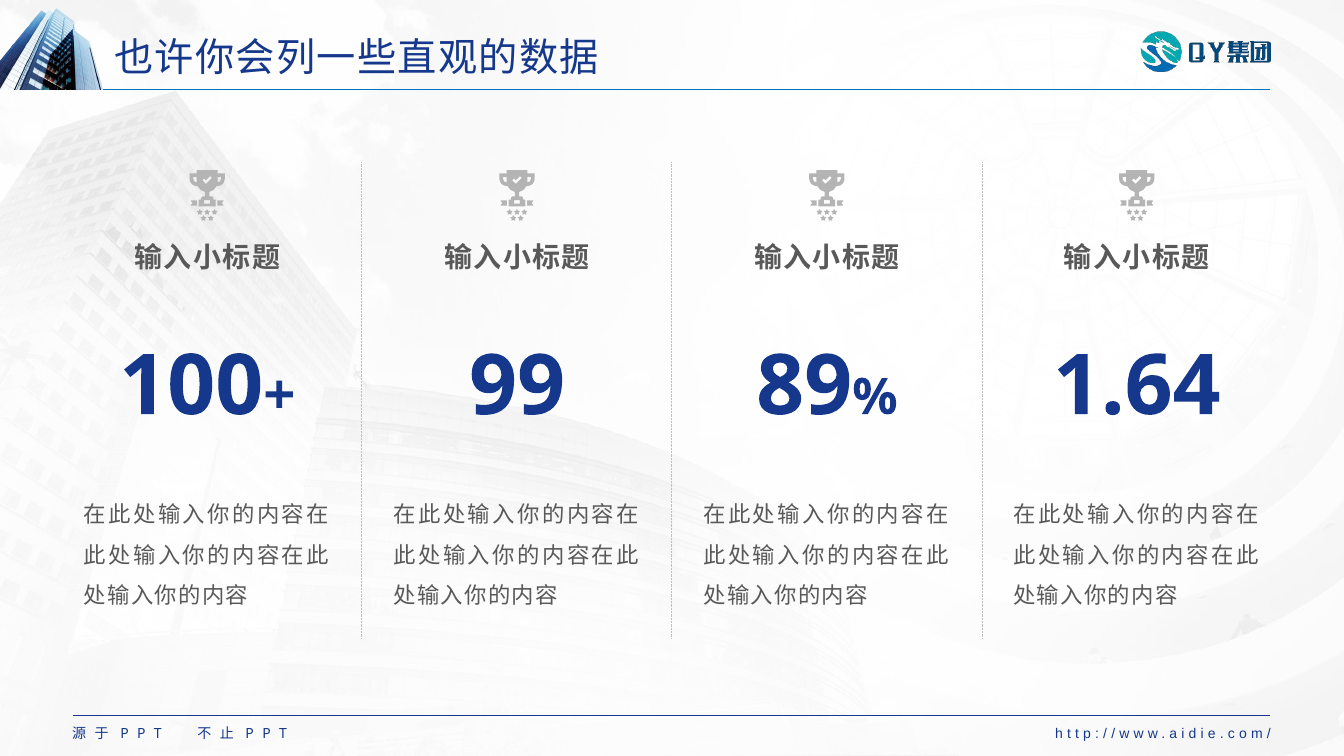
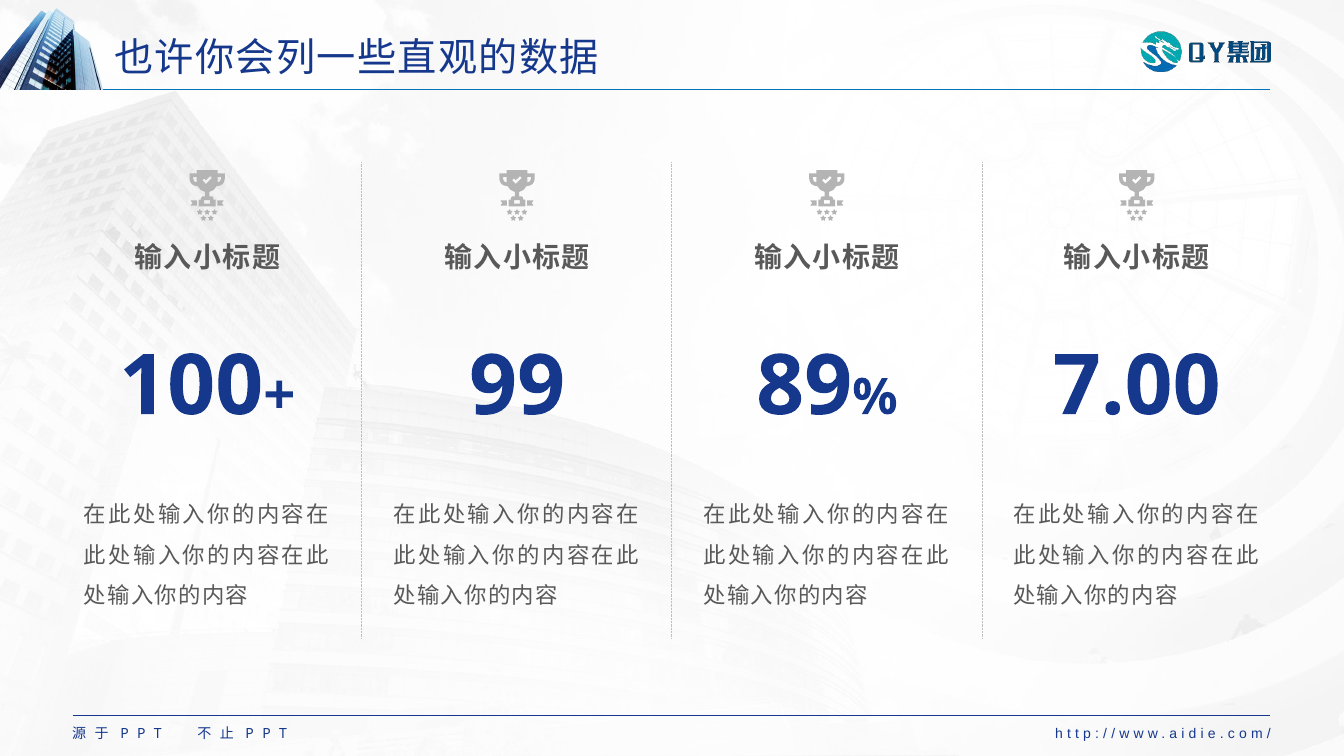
1.64: 1.64 -> 7.00 (1137, 386)
